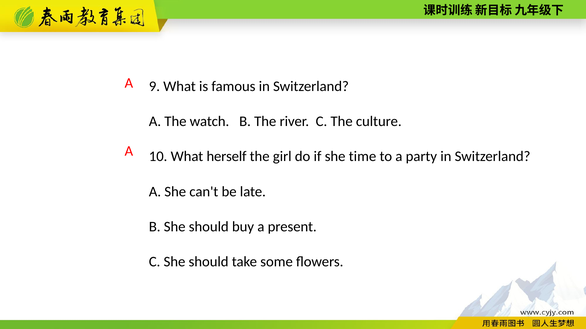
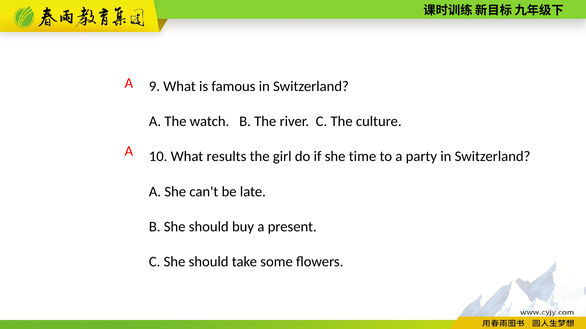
herself: herself -> results (226, 157)
